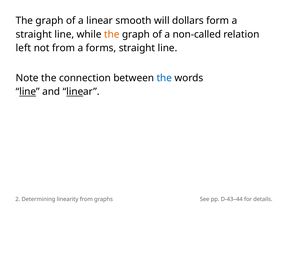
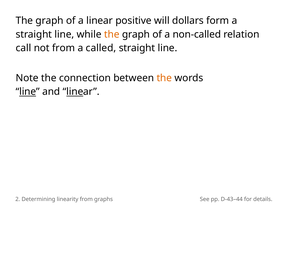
smooth: smooth -> positive (134, 21)
left: left -> call (23, 48)
forms: forms -> called (101, 48)
the colour: blue -> orange (164, 78)
